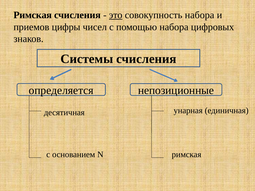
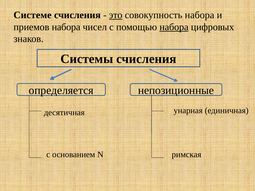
Римская: Римская -> Системе (33, 15)
приемов цифры: цифры -> набора (66, 27)
набора underline: none -> present (174, 27)
